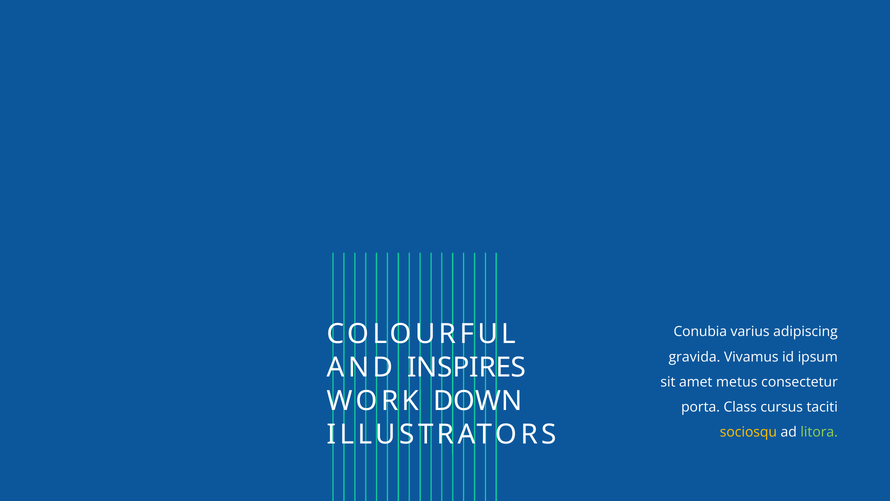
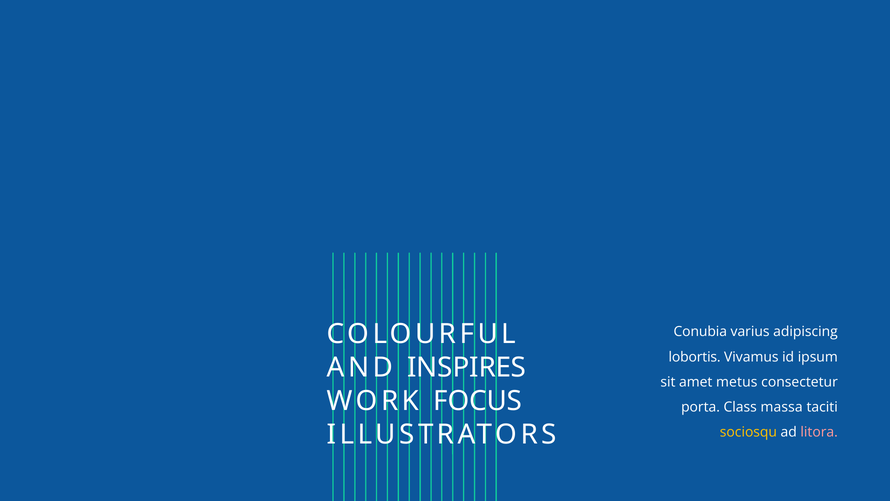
gravida: gravida -> lobortis (695, 357)
DOWN: DOWN -> FOCUS (478, 401)
cursus: cursus -> massa (782, 407)
litora colour: light green -> pink (819, 432)
